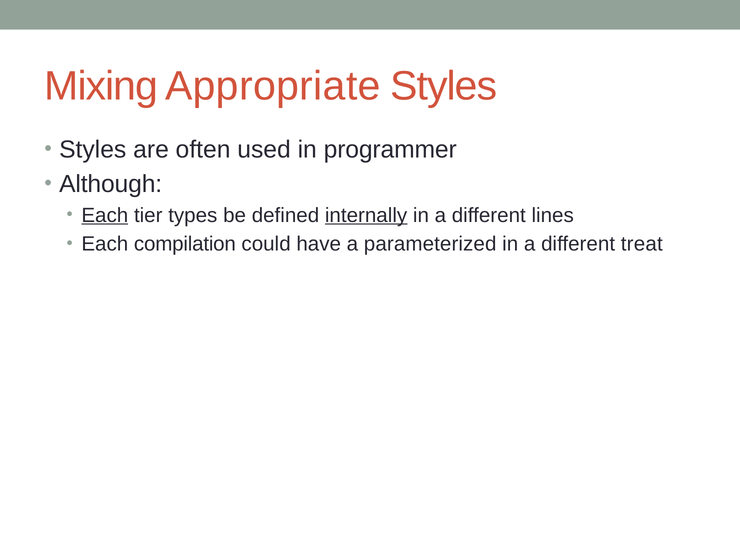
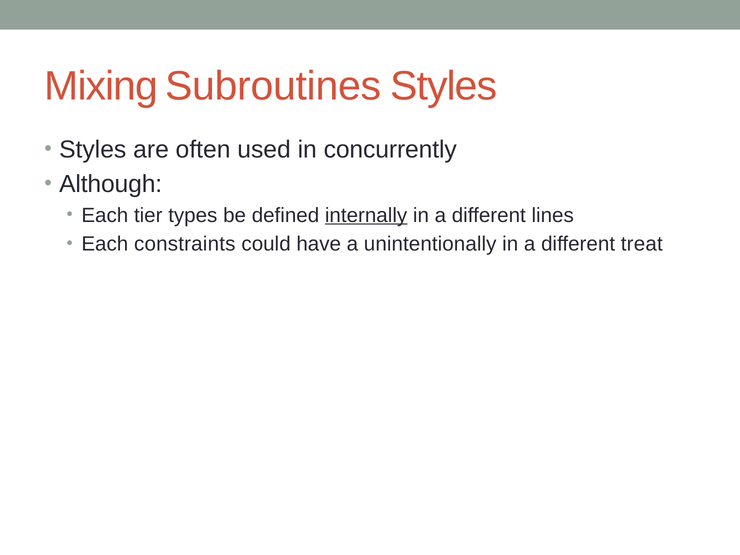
Appropriate: Appropriate -> Subroutines (273, 86)
programmer: programmer -> concurrently (390, 150)
Each underline: present -> none (105, 215)
compilation: compilation -> constraints (185, 244)
parameterized: parameterized -> unintentionally (430, 244)
